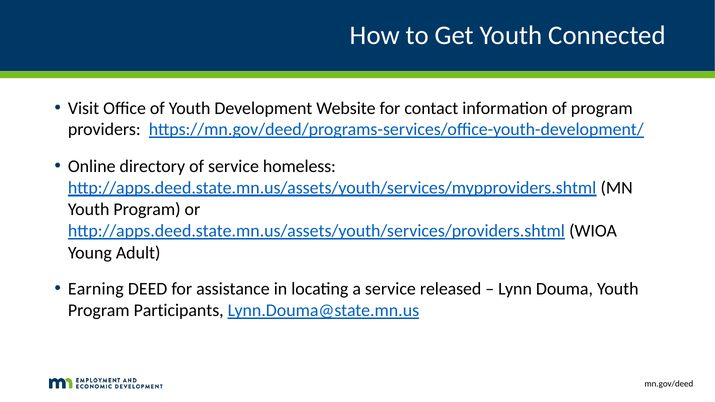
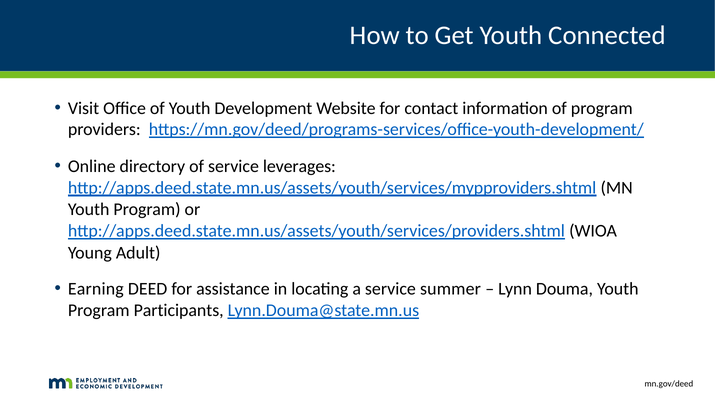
homeless: homeless -> leverages (299, 166)
released: released -> summer (450, 289)
